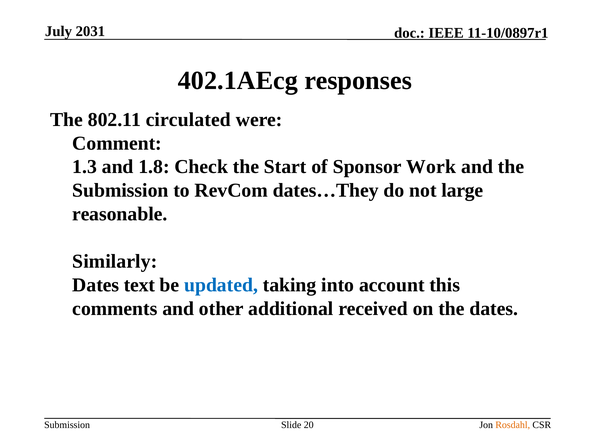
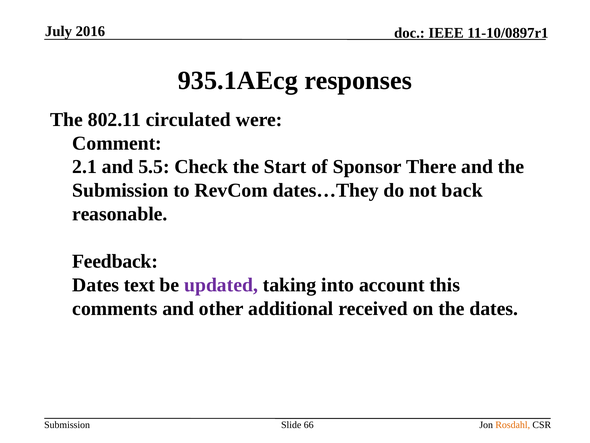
2031: 2031 -> 2016 (90, 31)
402.1AEcg: 402.1AEcg -> 935.1AEcg (238, 80)
1.3: 1.3 -> 2.1 (85, 167)
1.8: 1.8 -> 5.5 (154, 167)
Work: Work -> There (431, 167)
large: large -> back (462, 190)
Similarly: Similarly -> Feedback (115, 261)
updated colour: blue -> purple (221, 285)
20: 20 -> 66 (309, 424)
